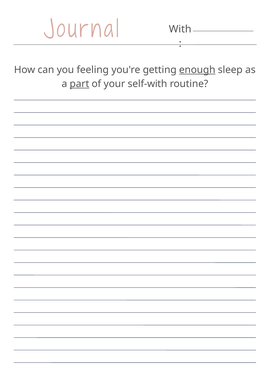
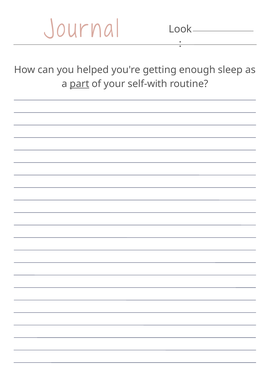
With: With -> Look (180, 29)
feeling: feeling -> helped (93, 70)
enough underline: present -> none (197, 70)
